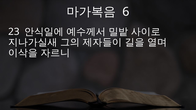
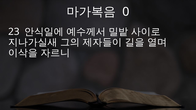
6: 6 -> 0 (126, 12)
